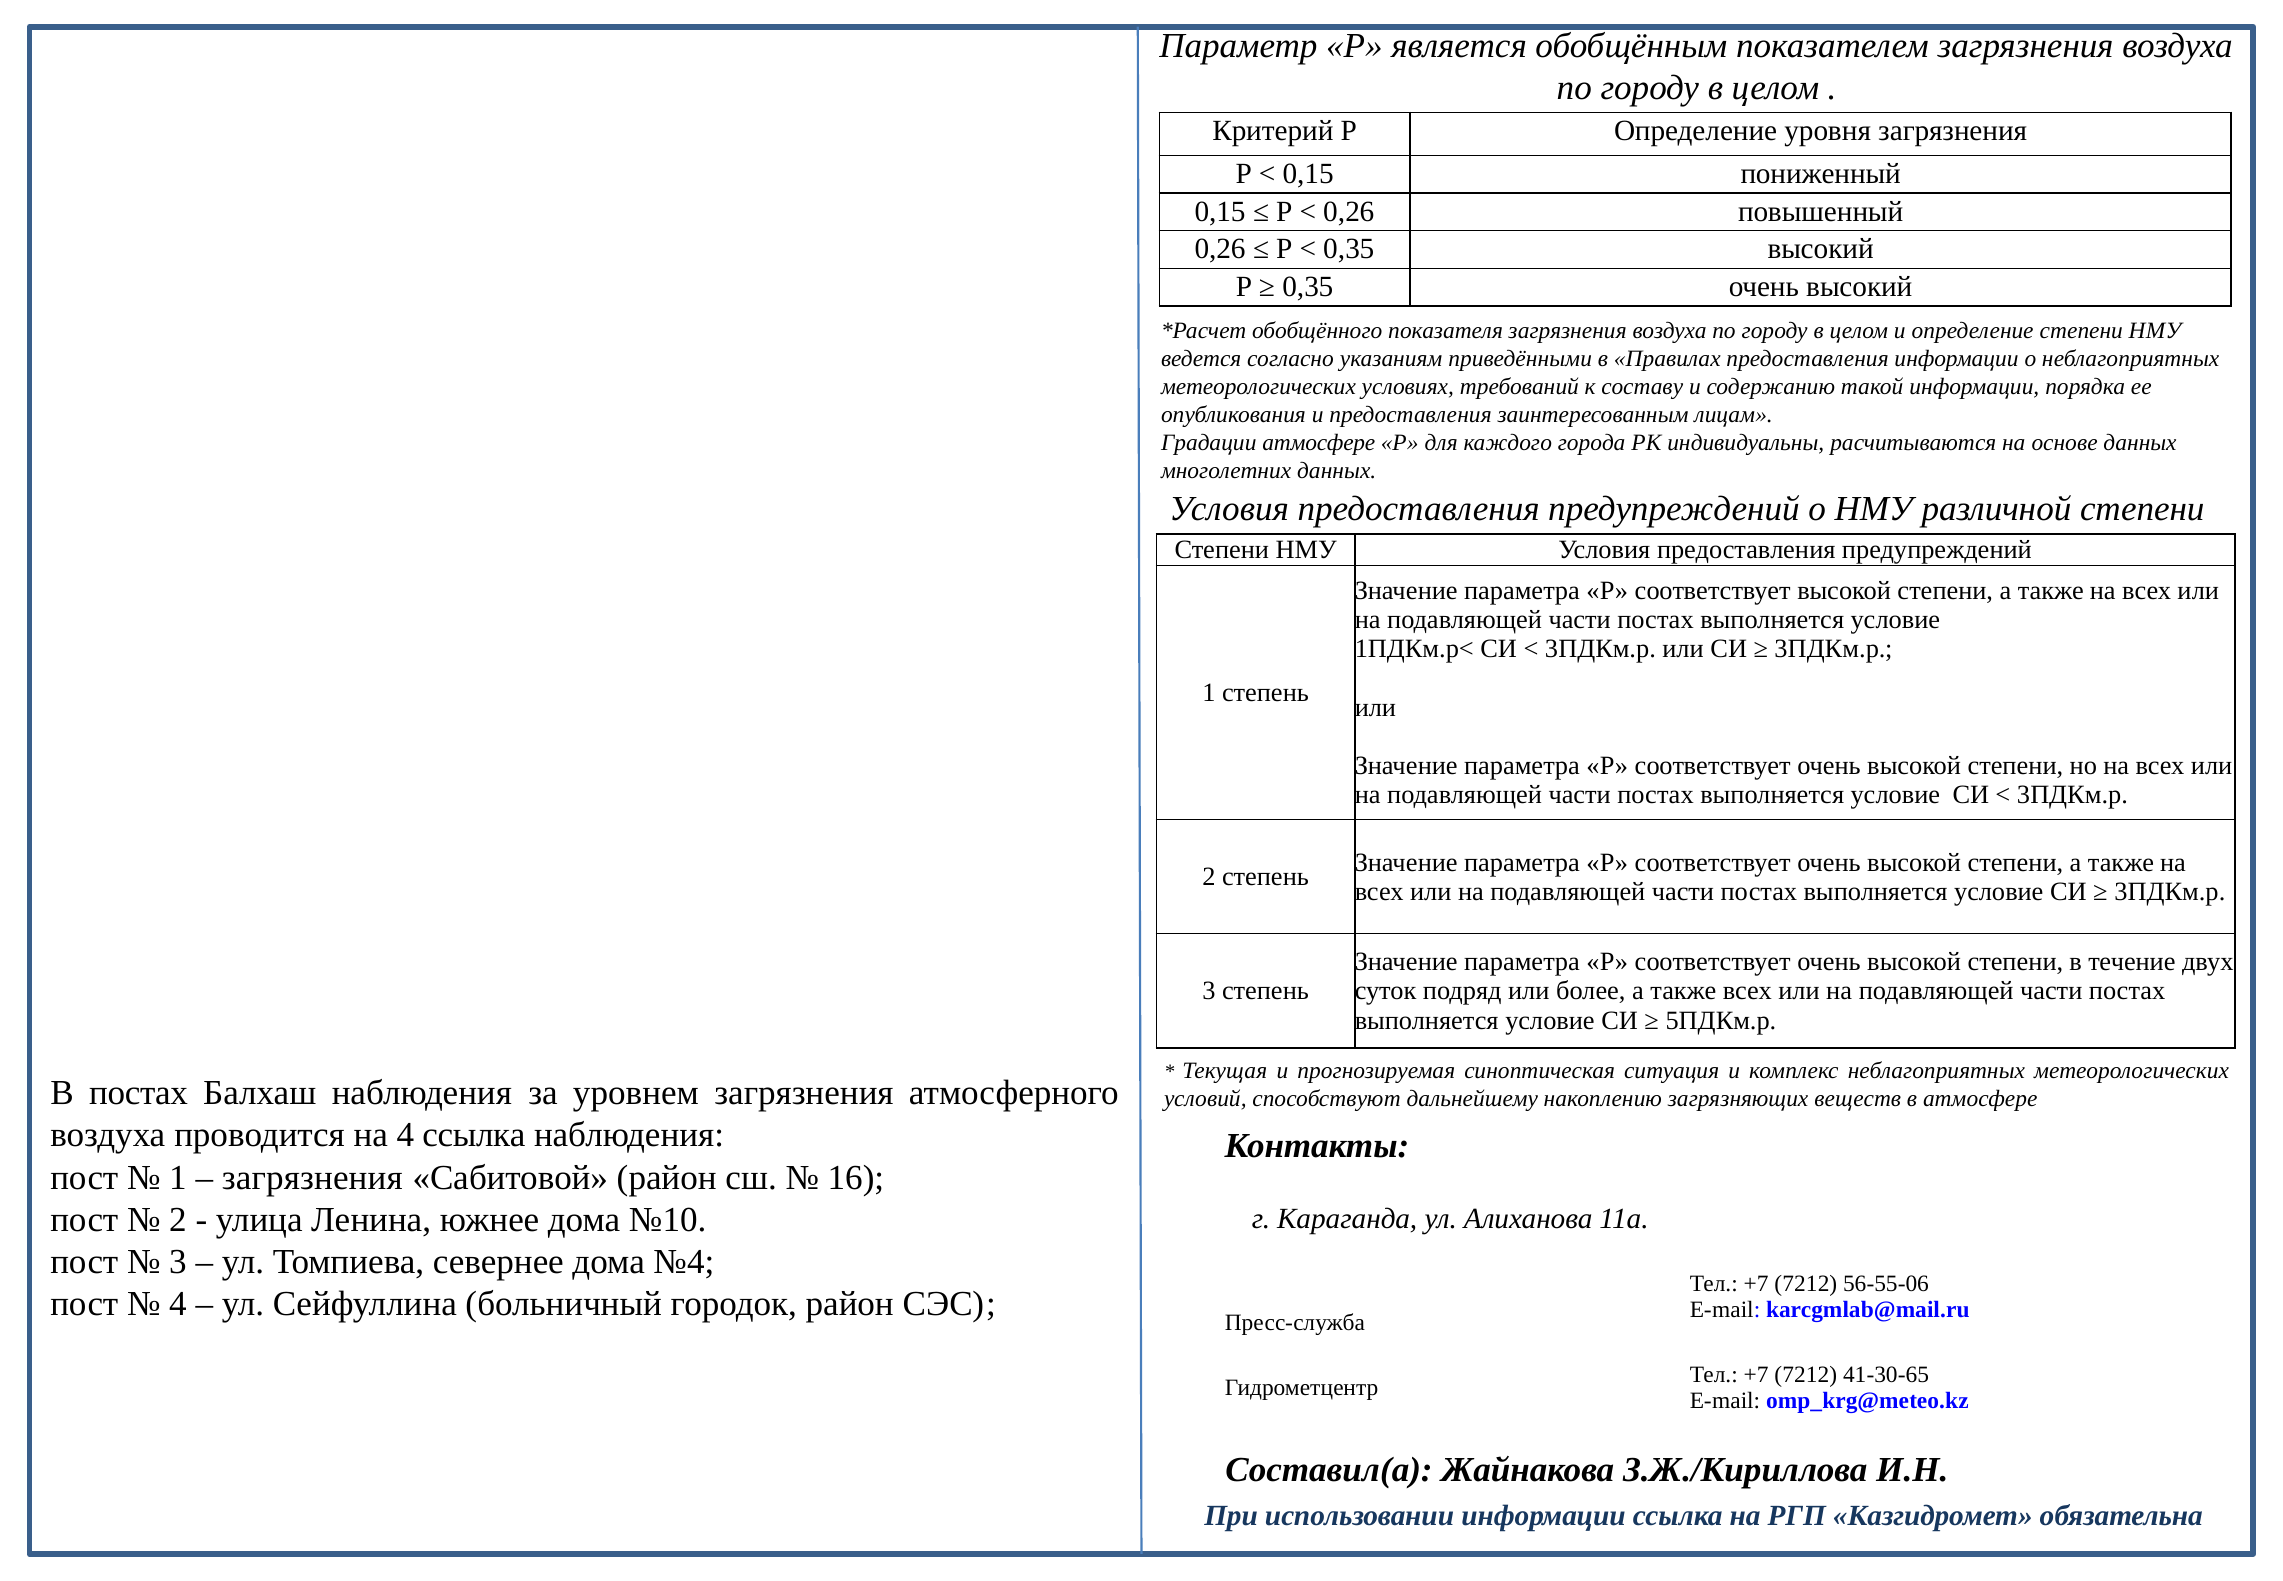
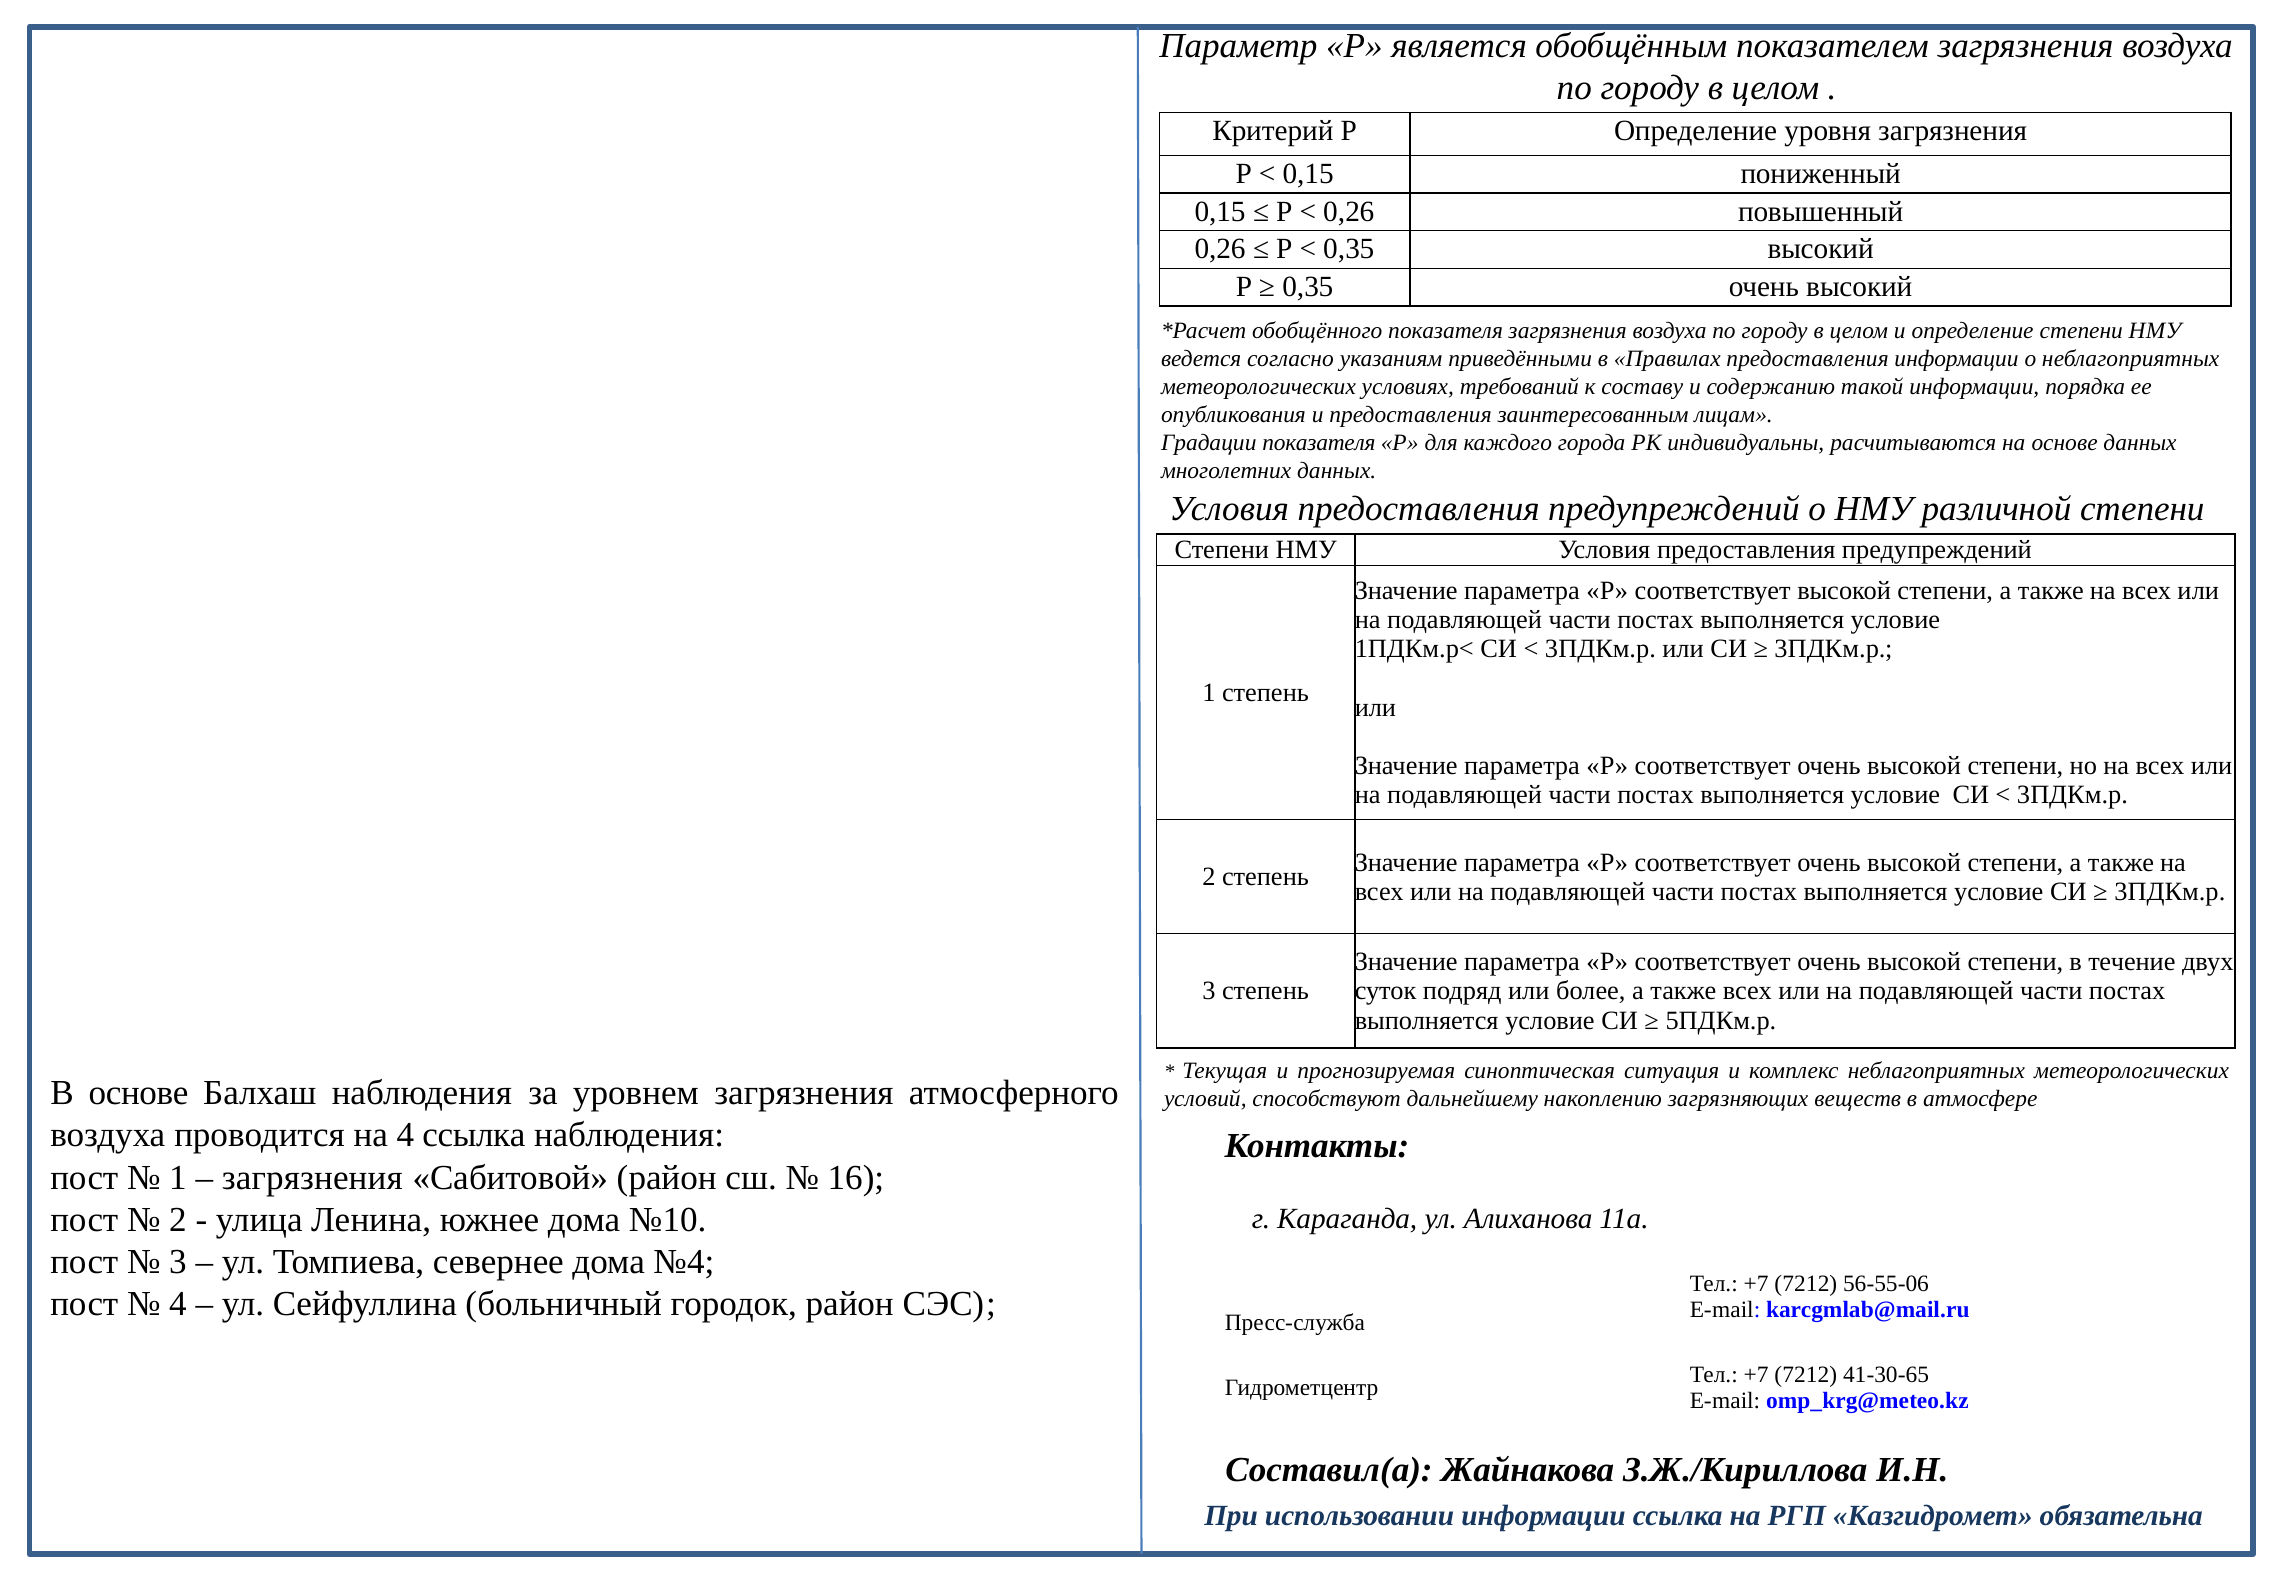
Градации атмосфере: атмосфере -> показателя (1319, 443)
В постах: постах -> основе (139, 1093)
